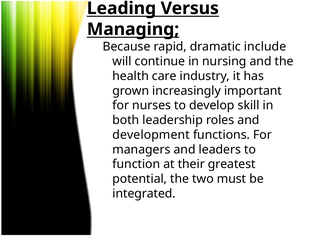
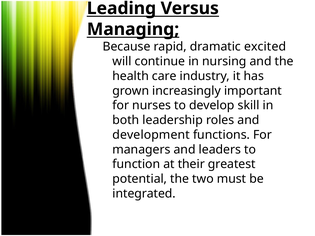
include: include -> excited (265, 47)
